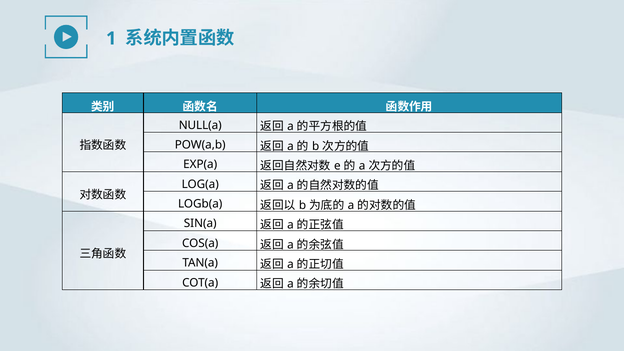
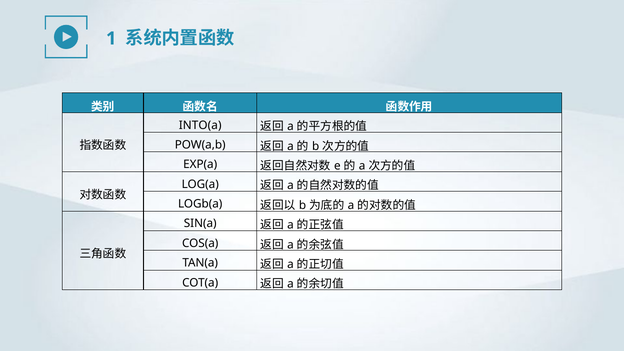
NULL(a: NULL(a -> INTO(a (200, 125)
